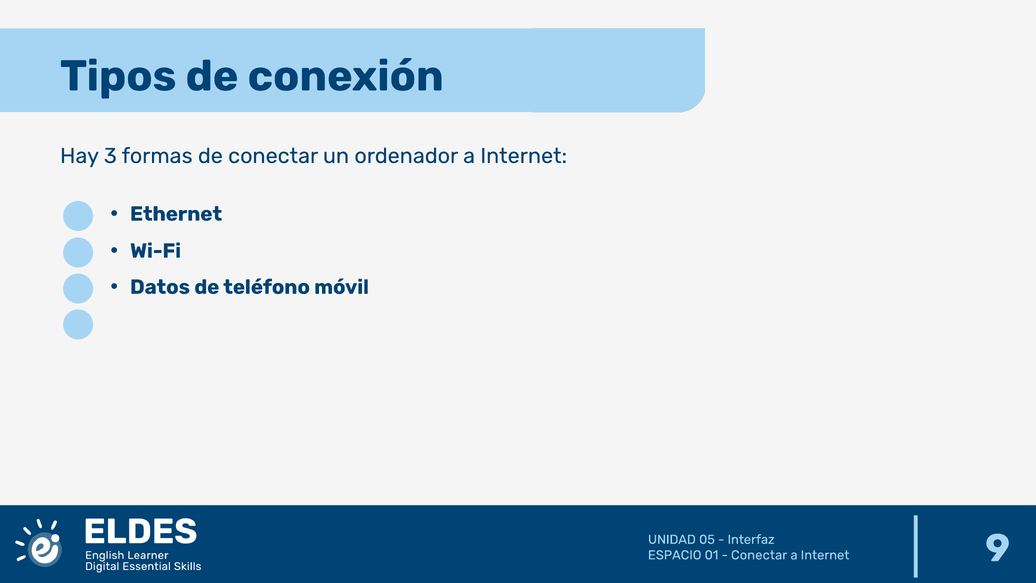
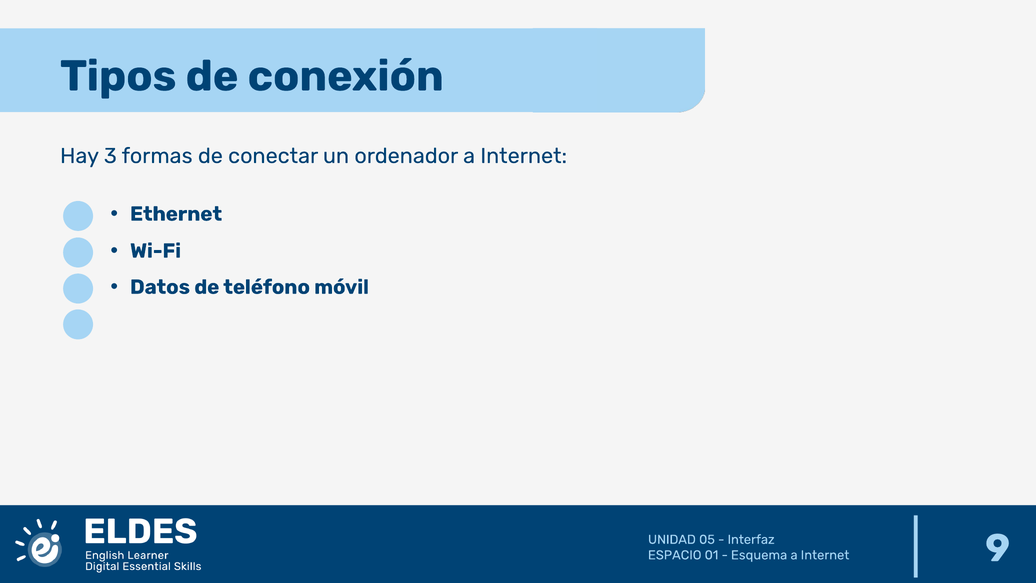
Conectar: Conectar -> Esquema (759, 555)
